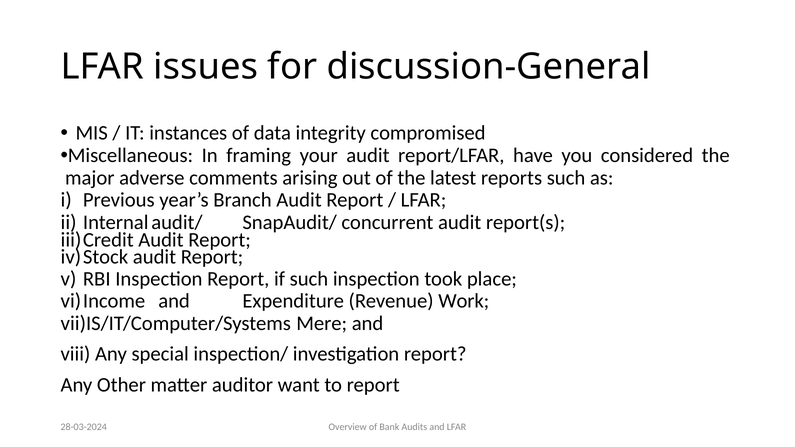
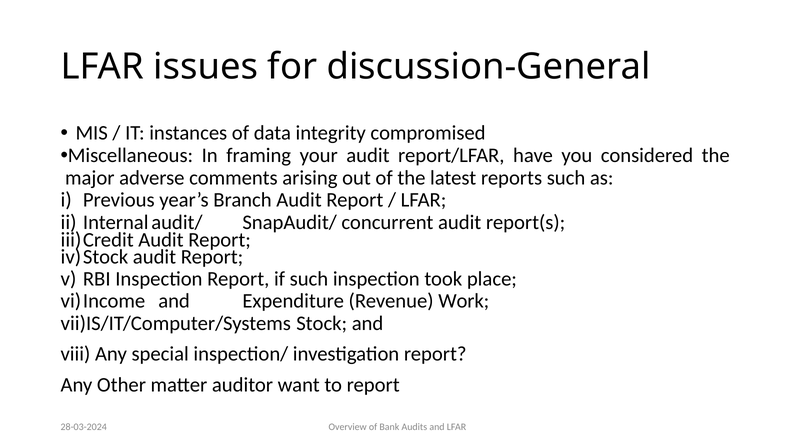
Mere: Mere -> Stock (322, 324)
